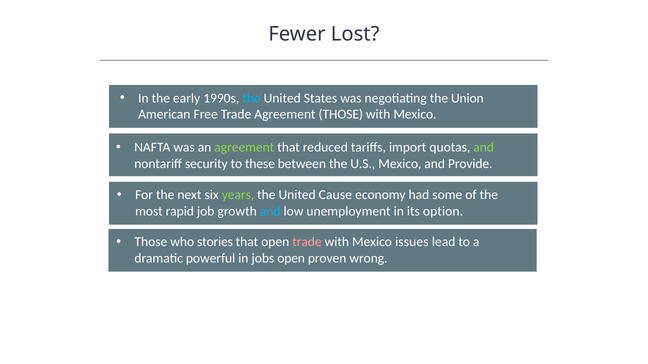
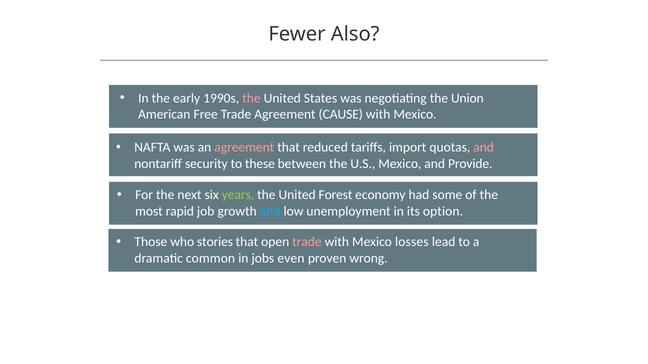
Lost: Lost -> Also (355, 34)
the colour: light blue -> pink (252, 98)
Agreement THOSE: THOSE -> CAUSE (341, 115)
agreement colour: light green -> pink (244, 148)
and colour: light green -> pink (484, 148)
Cause: Cause -> Forest (336, 195)
issues: issues -> losses (412, 242)
powerful: powerful -> common (210, 259)
jobs open: open -> even (291, 259)
